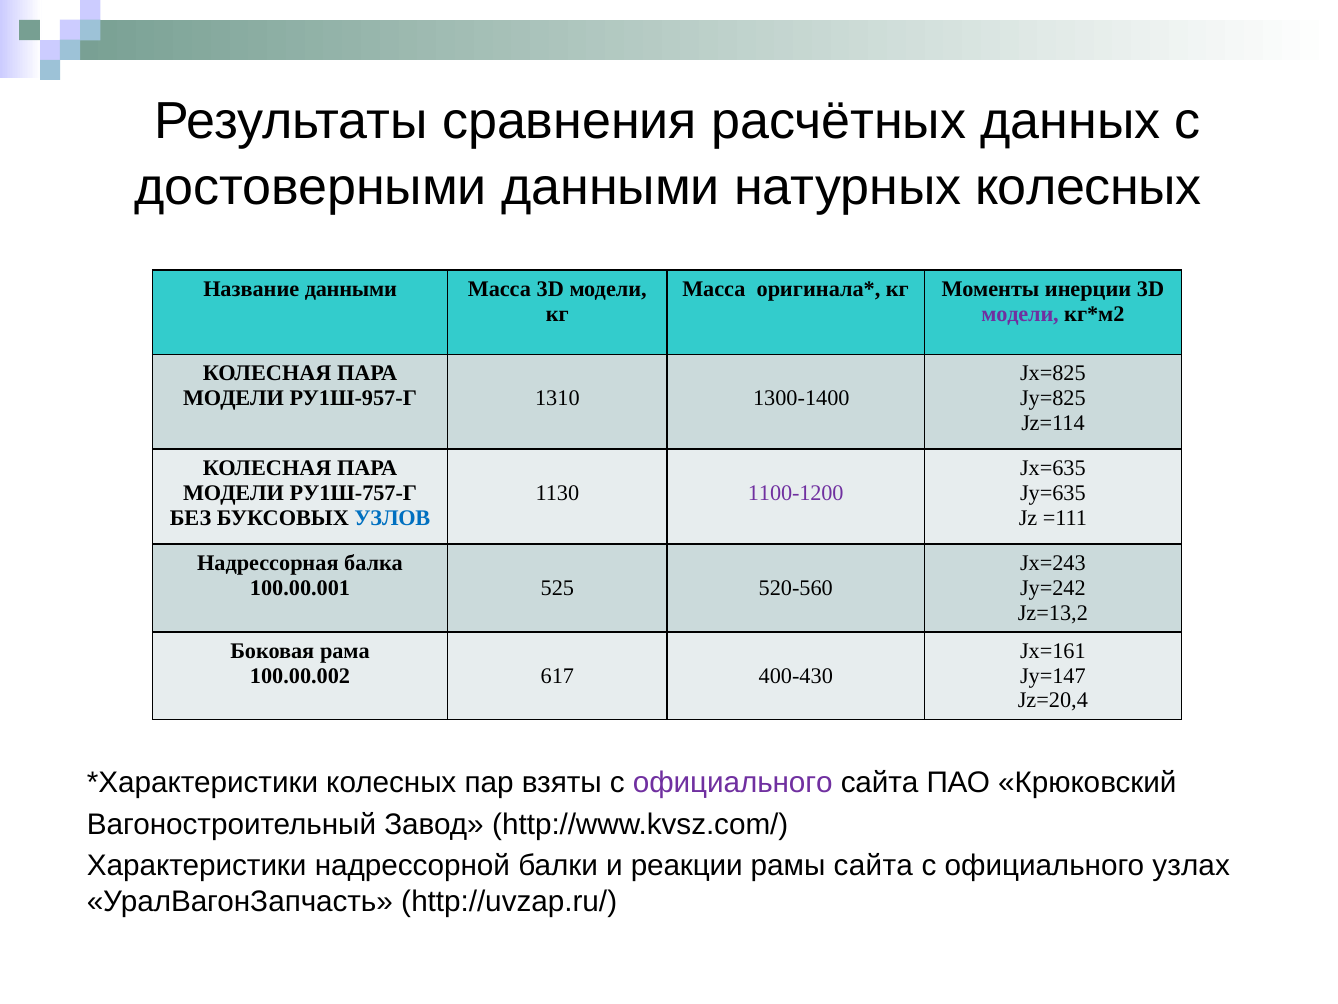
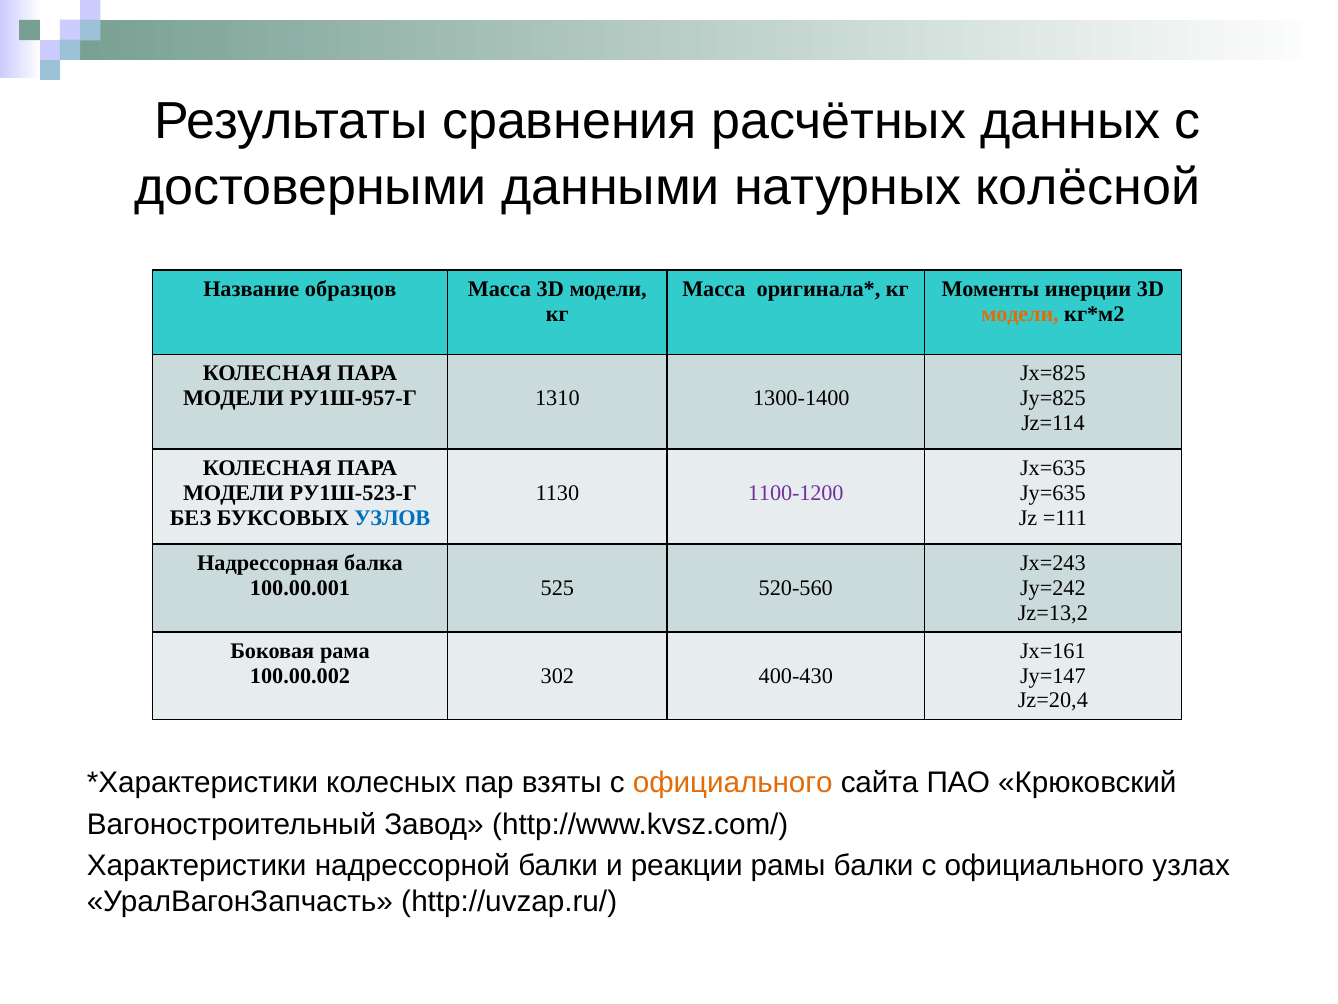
натурных колесных: колесных -> колёсной (1088, 188)
Название данными: данными -> образцов (351, 289)
модели colour: purple -> orange (1020, 314)
РУ1Ш-757-Г: РУ1Ш-757-Г -> РУ1Ш-523-Г (353, 493)
617: 617 -> 302 (557, 675)
официального colour: purple -> orange (733, 782)
рамы сайта: сайта -> балки (874, 866)
